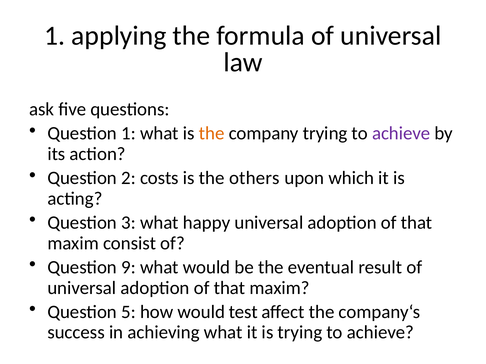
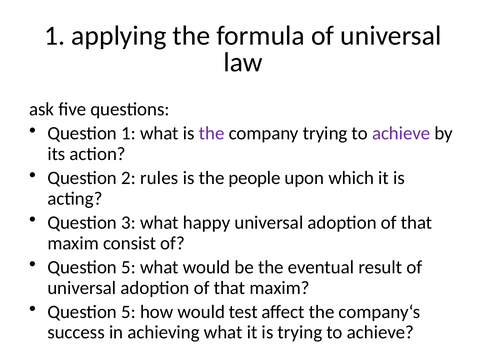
the colour: orange -> purple (212, 134)
costs: costs -> rules (159, 178)
others: others -> people (255, 178)
9: 9 -> 5 (128, 268)
